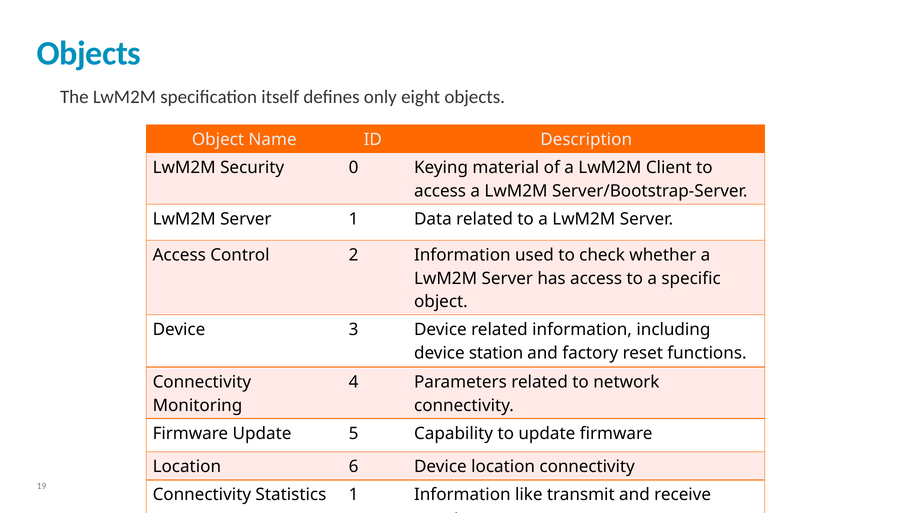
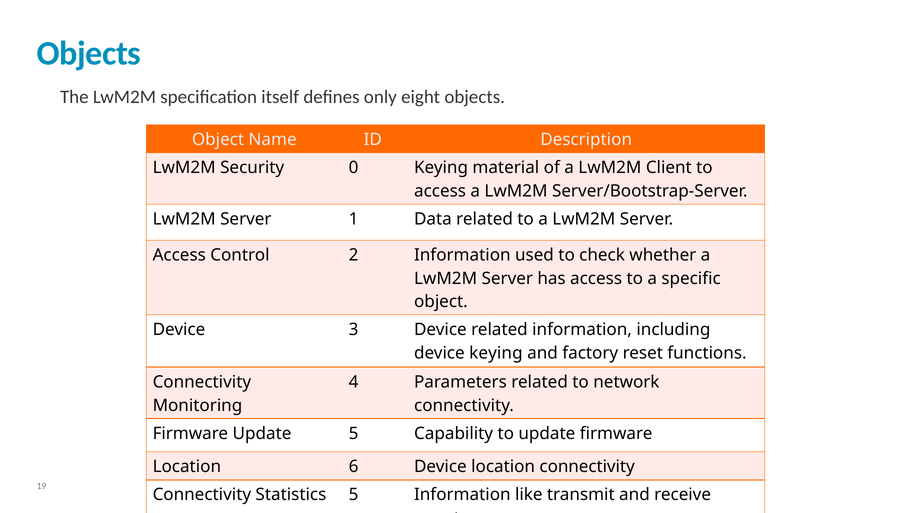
device station: station -> keying (496, 353)
Statistics 1: 1 -> 5 (354, 494)
